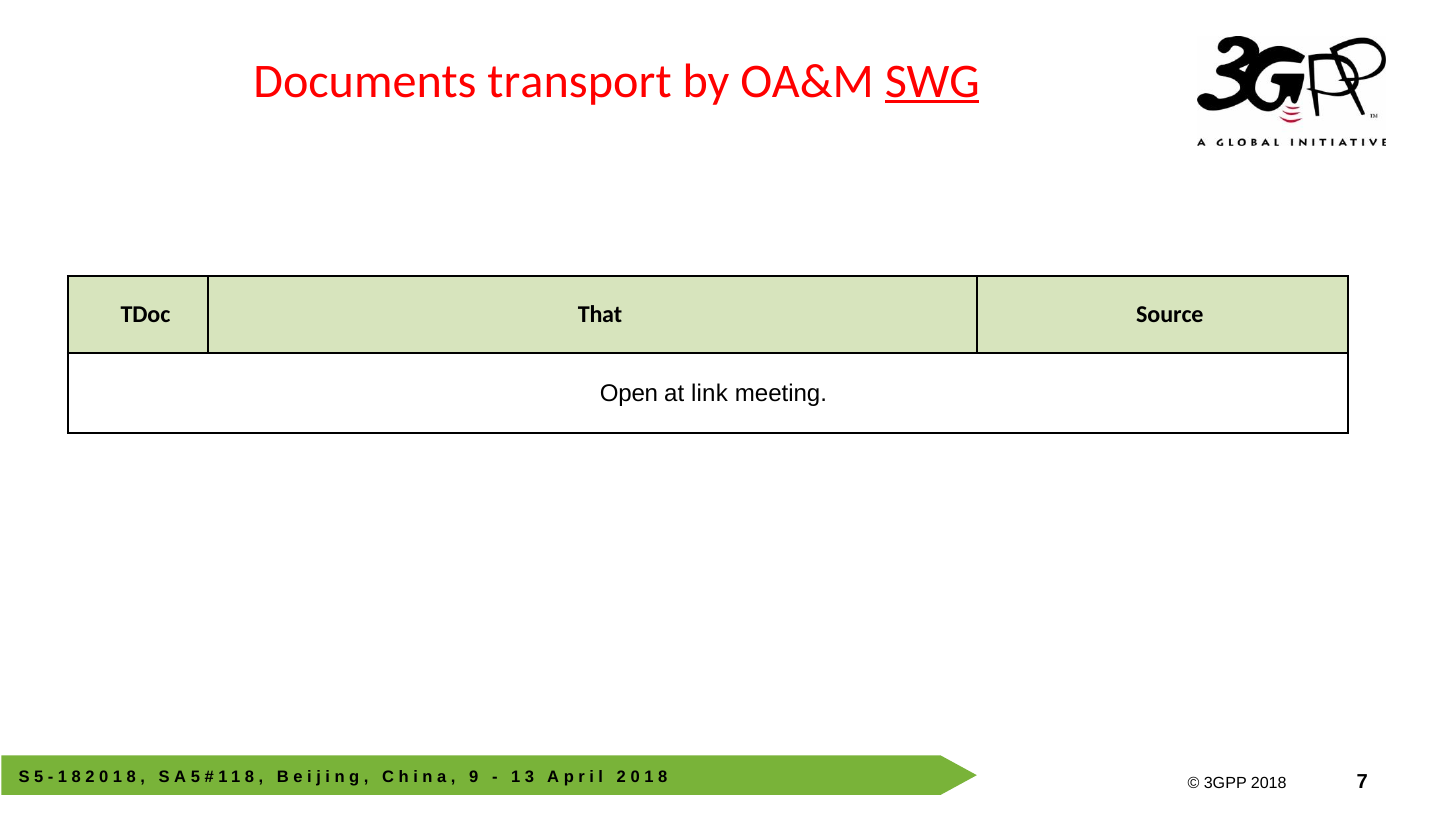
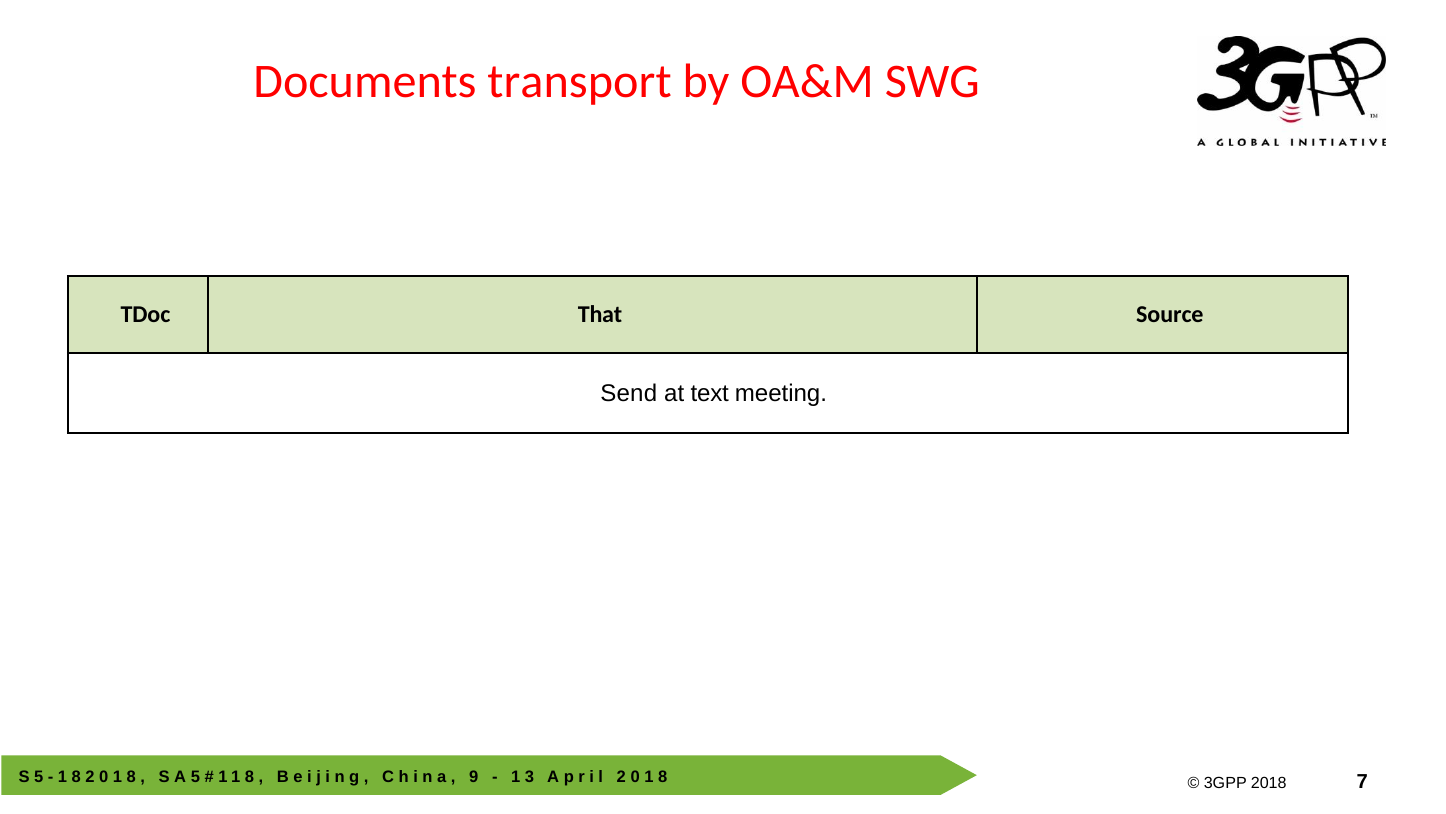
SWG underline: present -> none (932, 81)
Open: Open -> Send (629, 393)
link: link -> text (710, 393)
